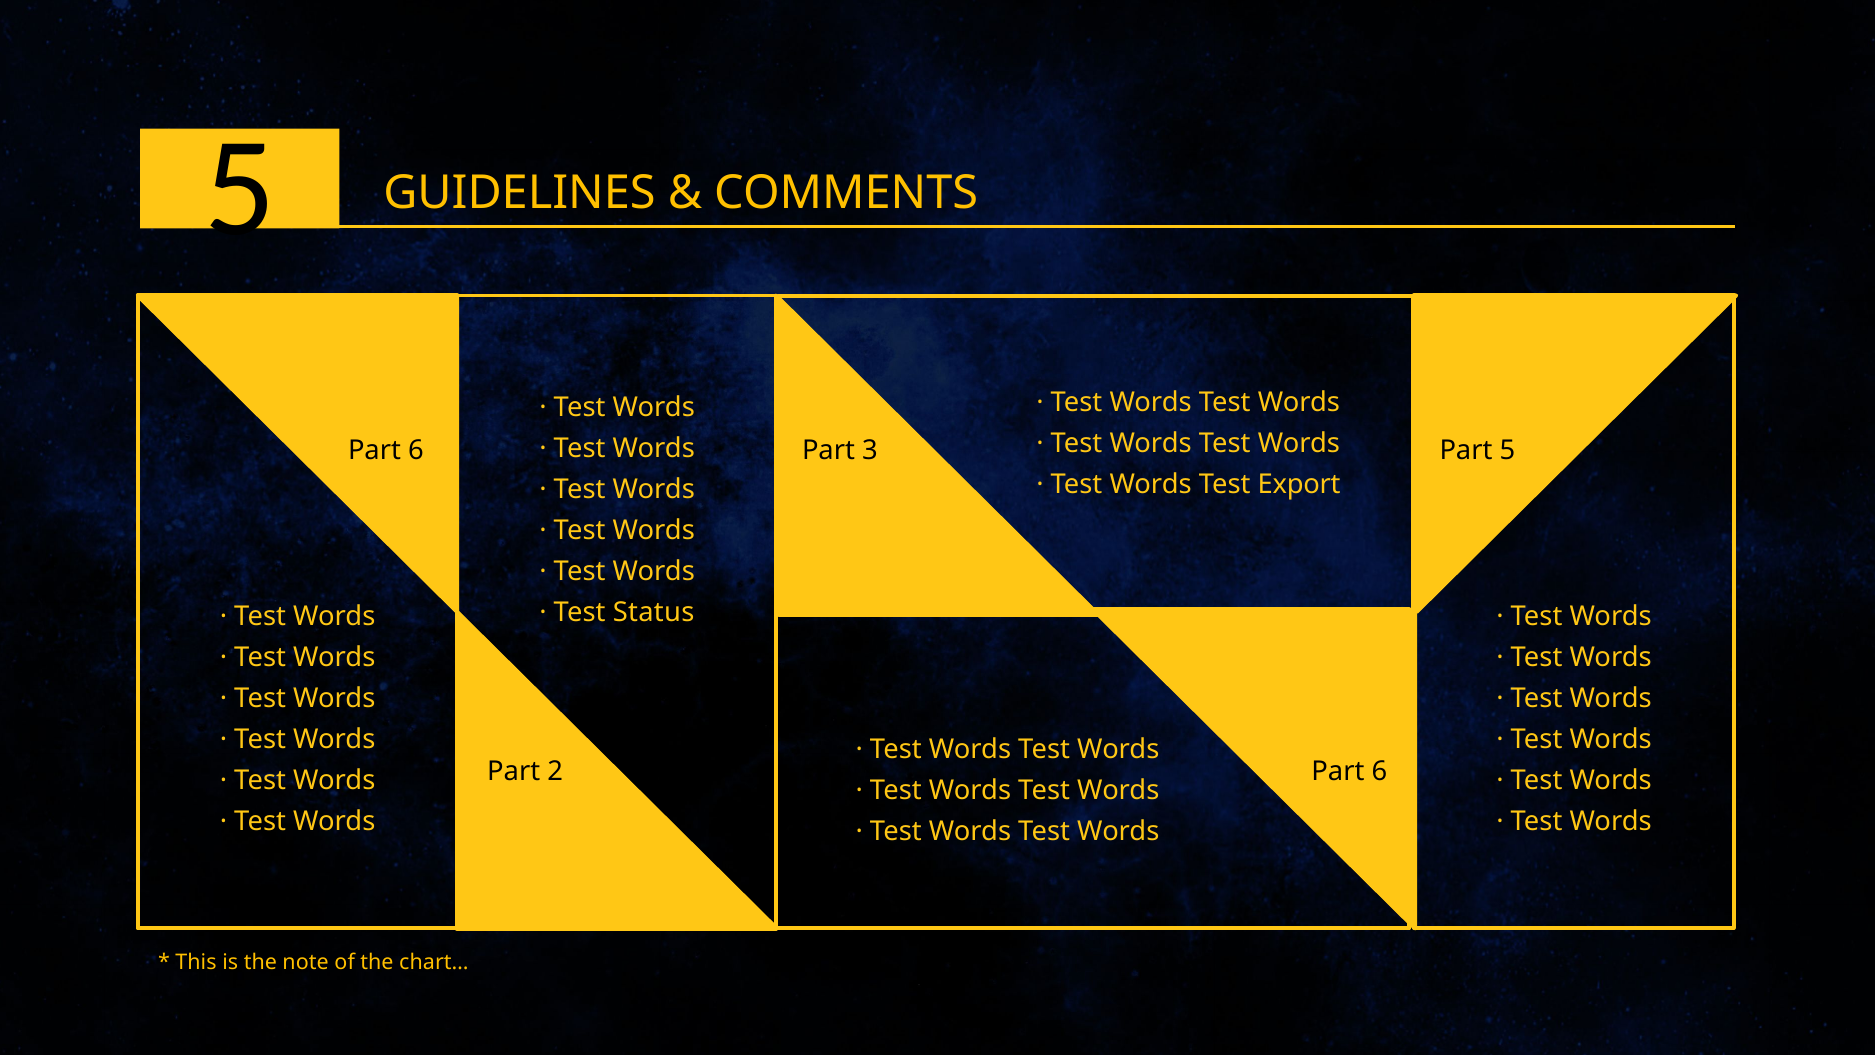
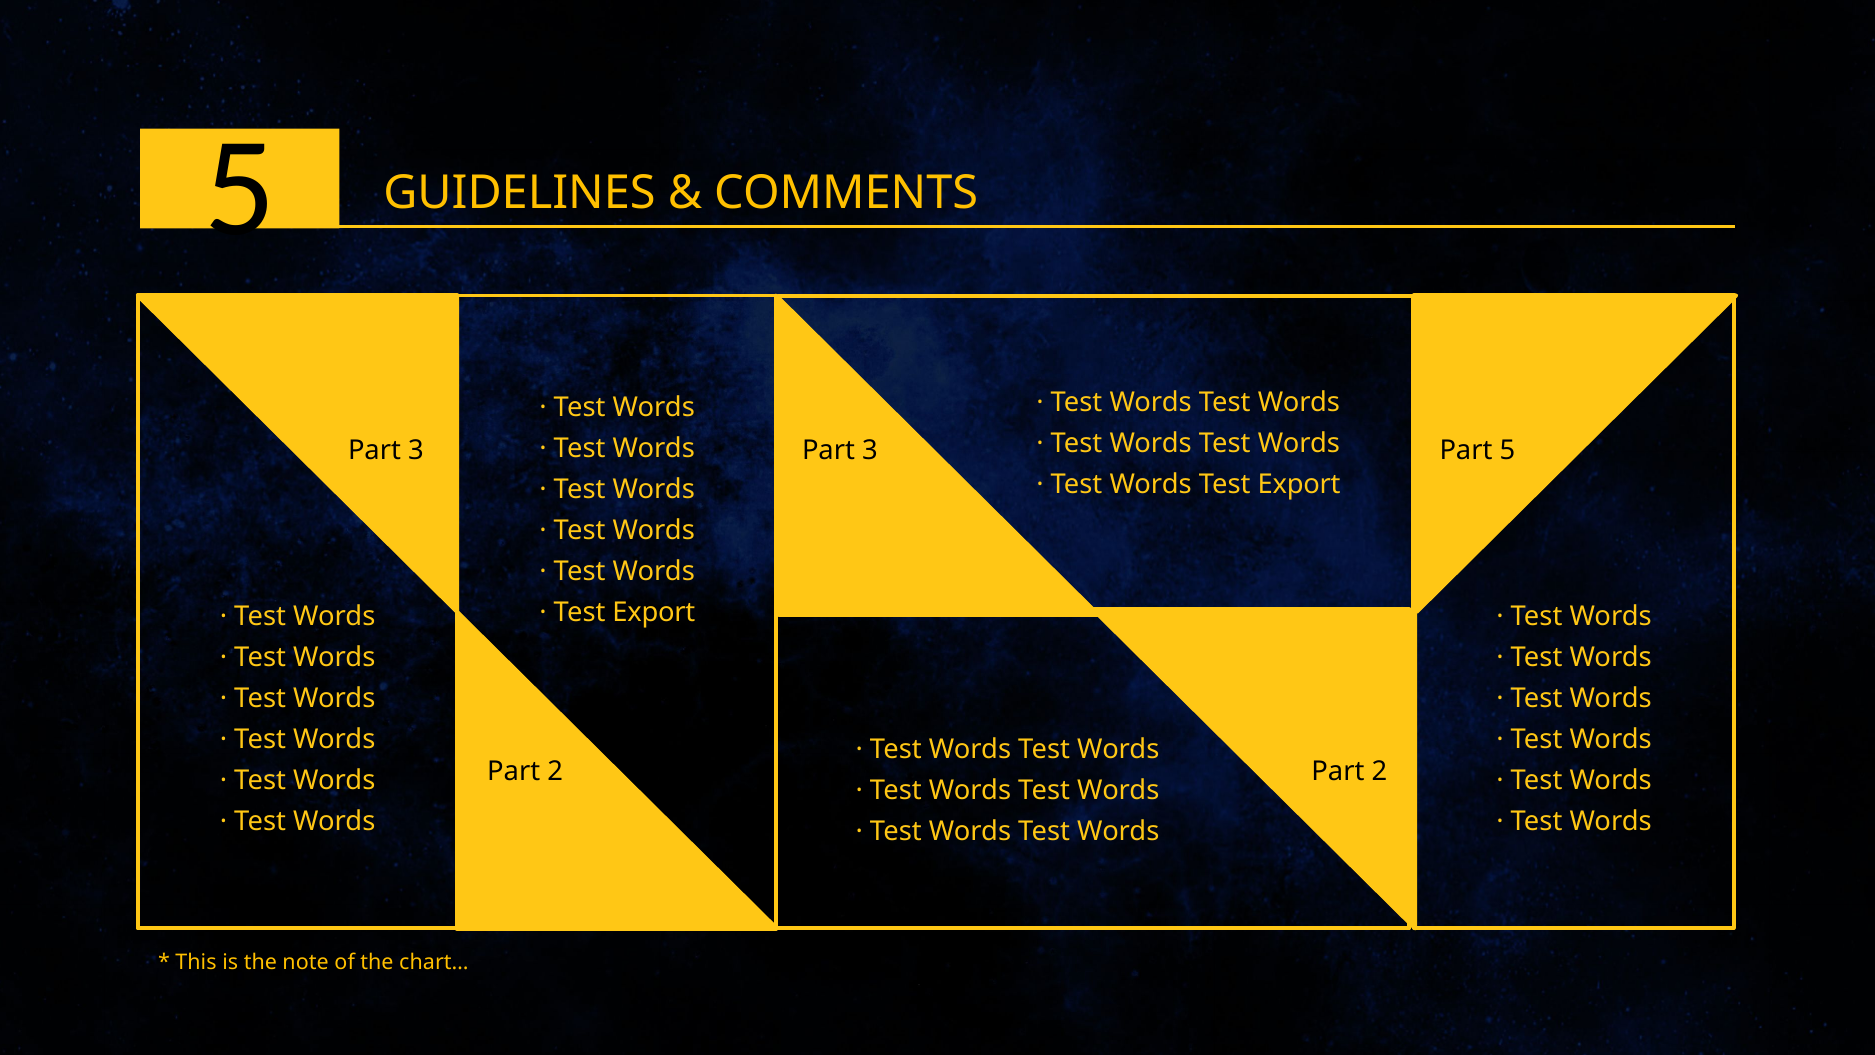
6: 6 -> 3 (416, 450)
Status: Status -> Export (654, 612)
6: 6 -> 2 (1379, 771)
